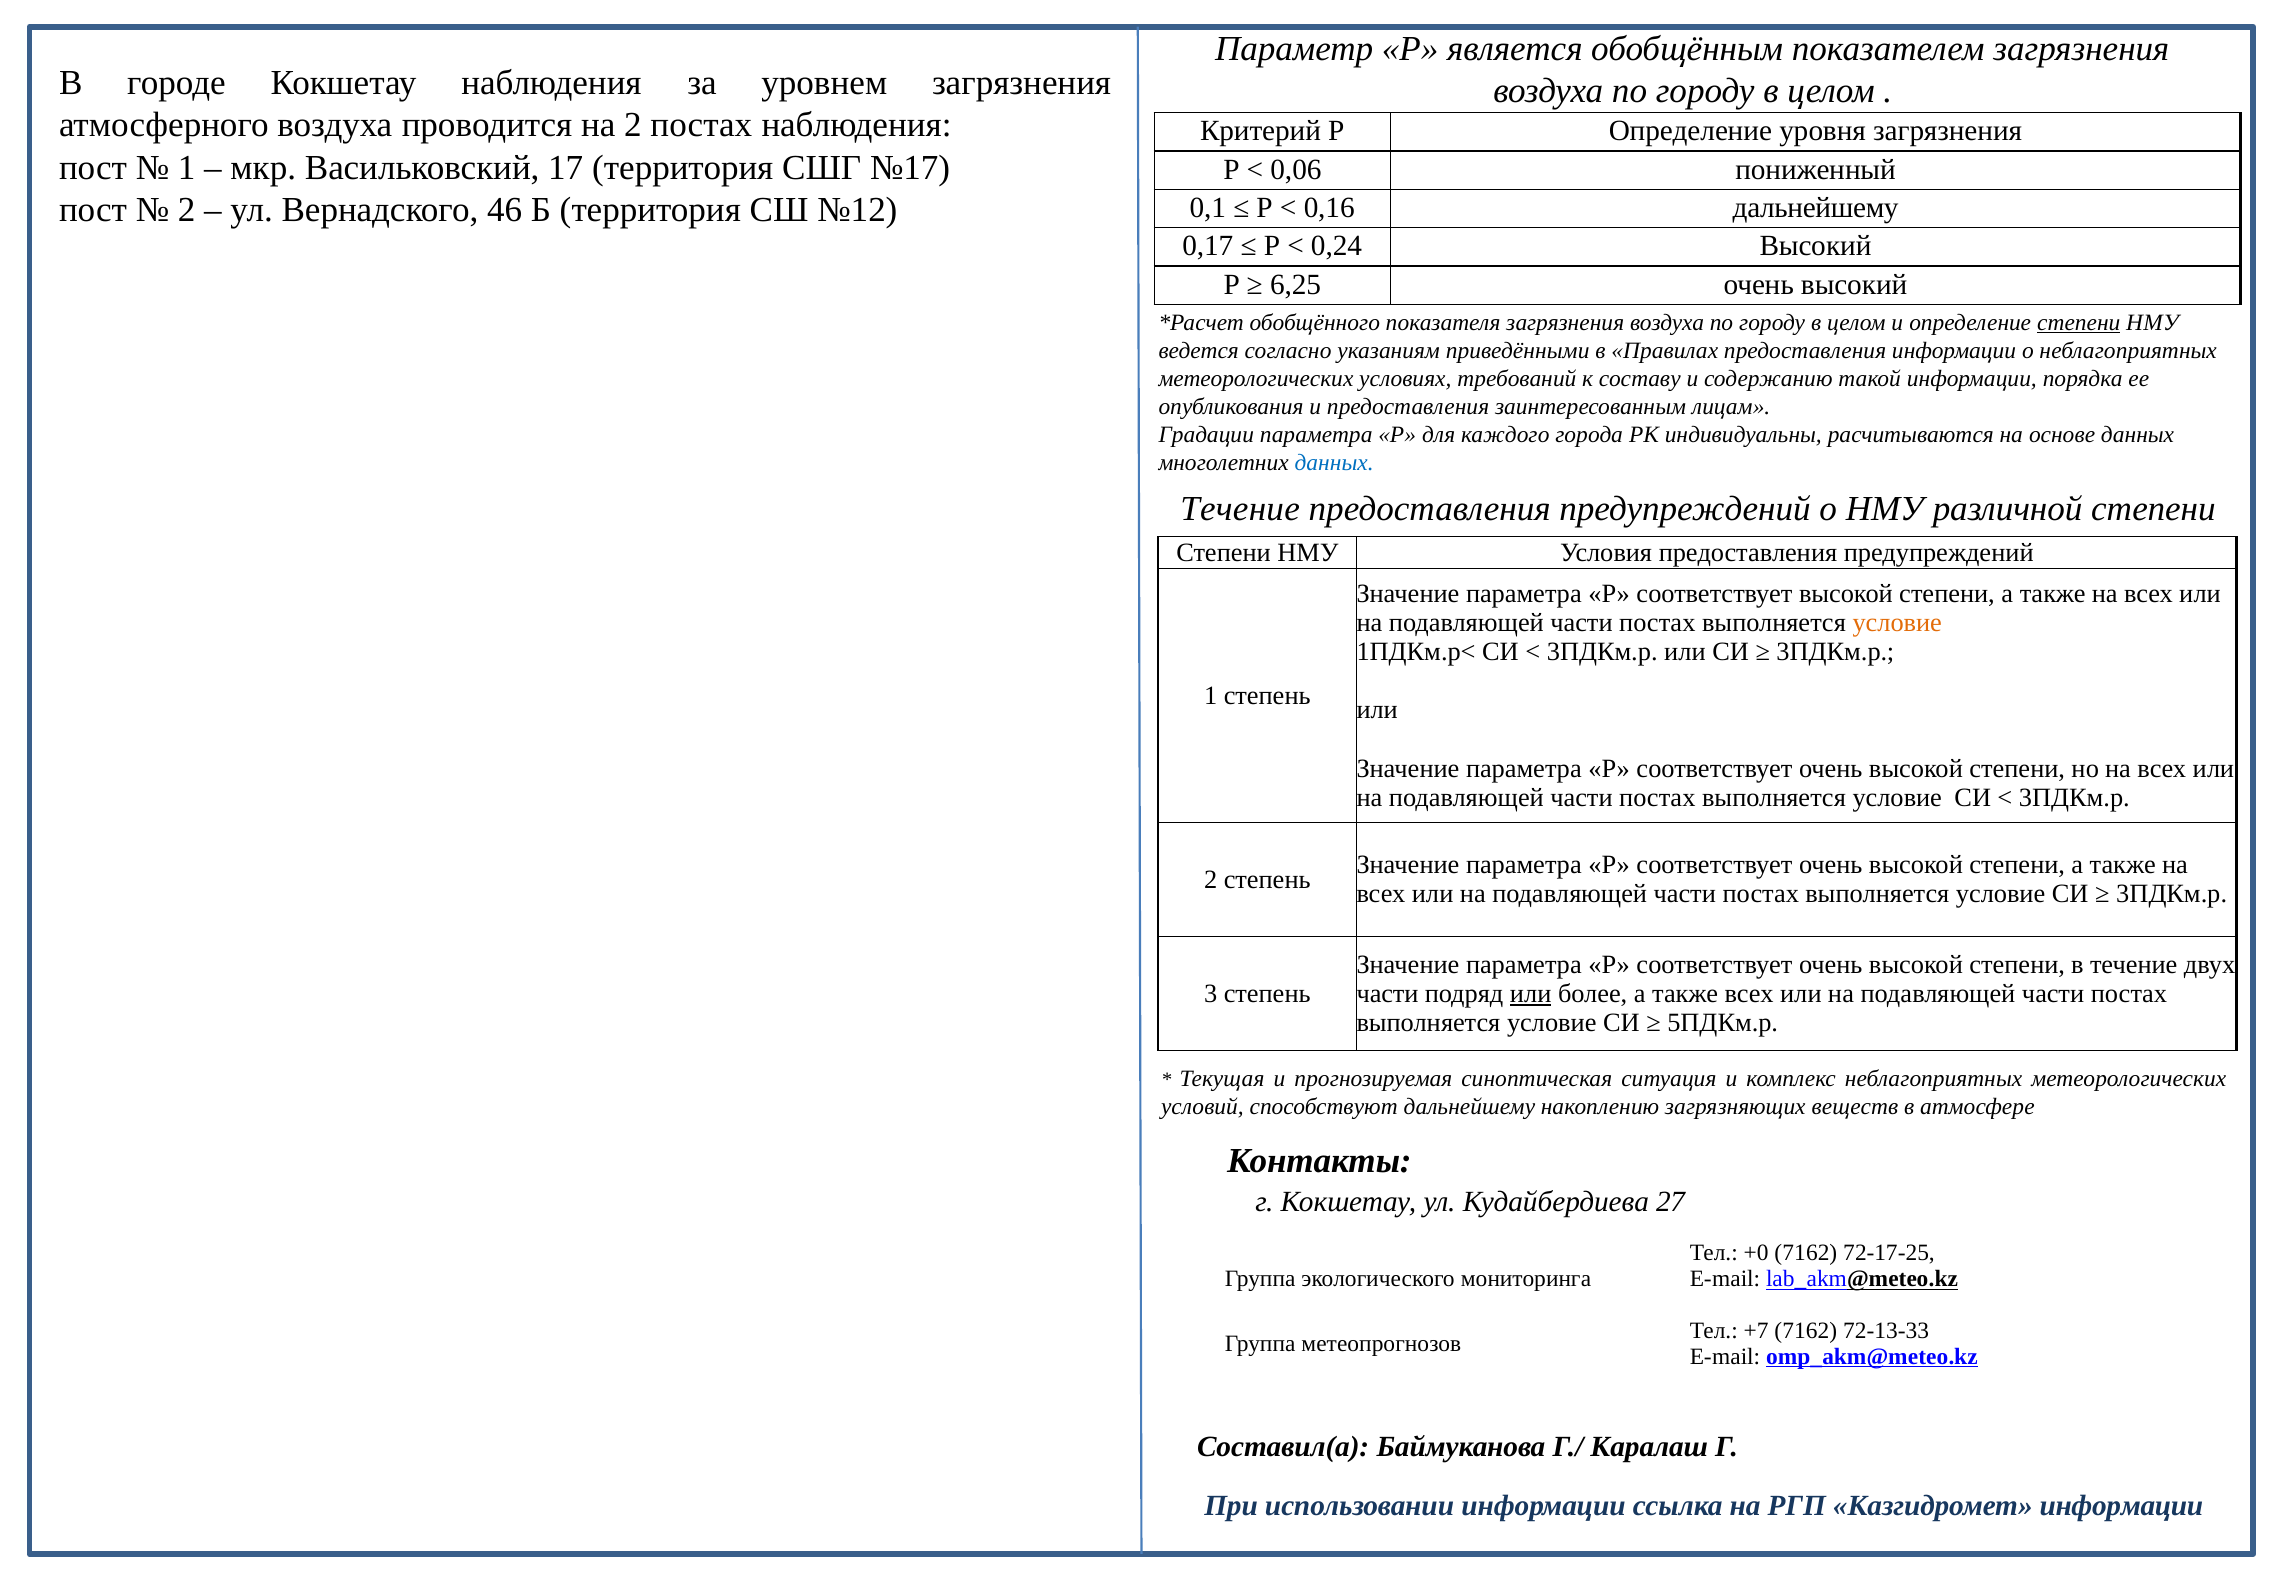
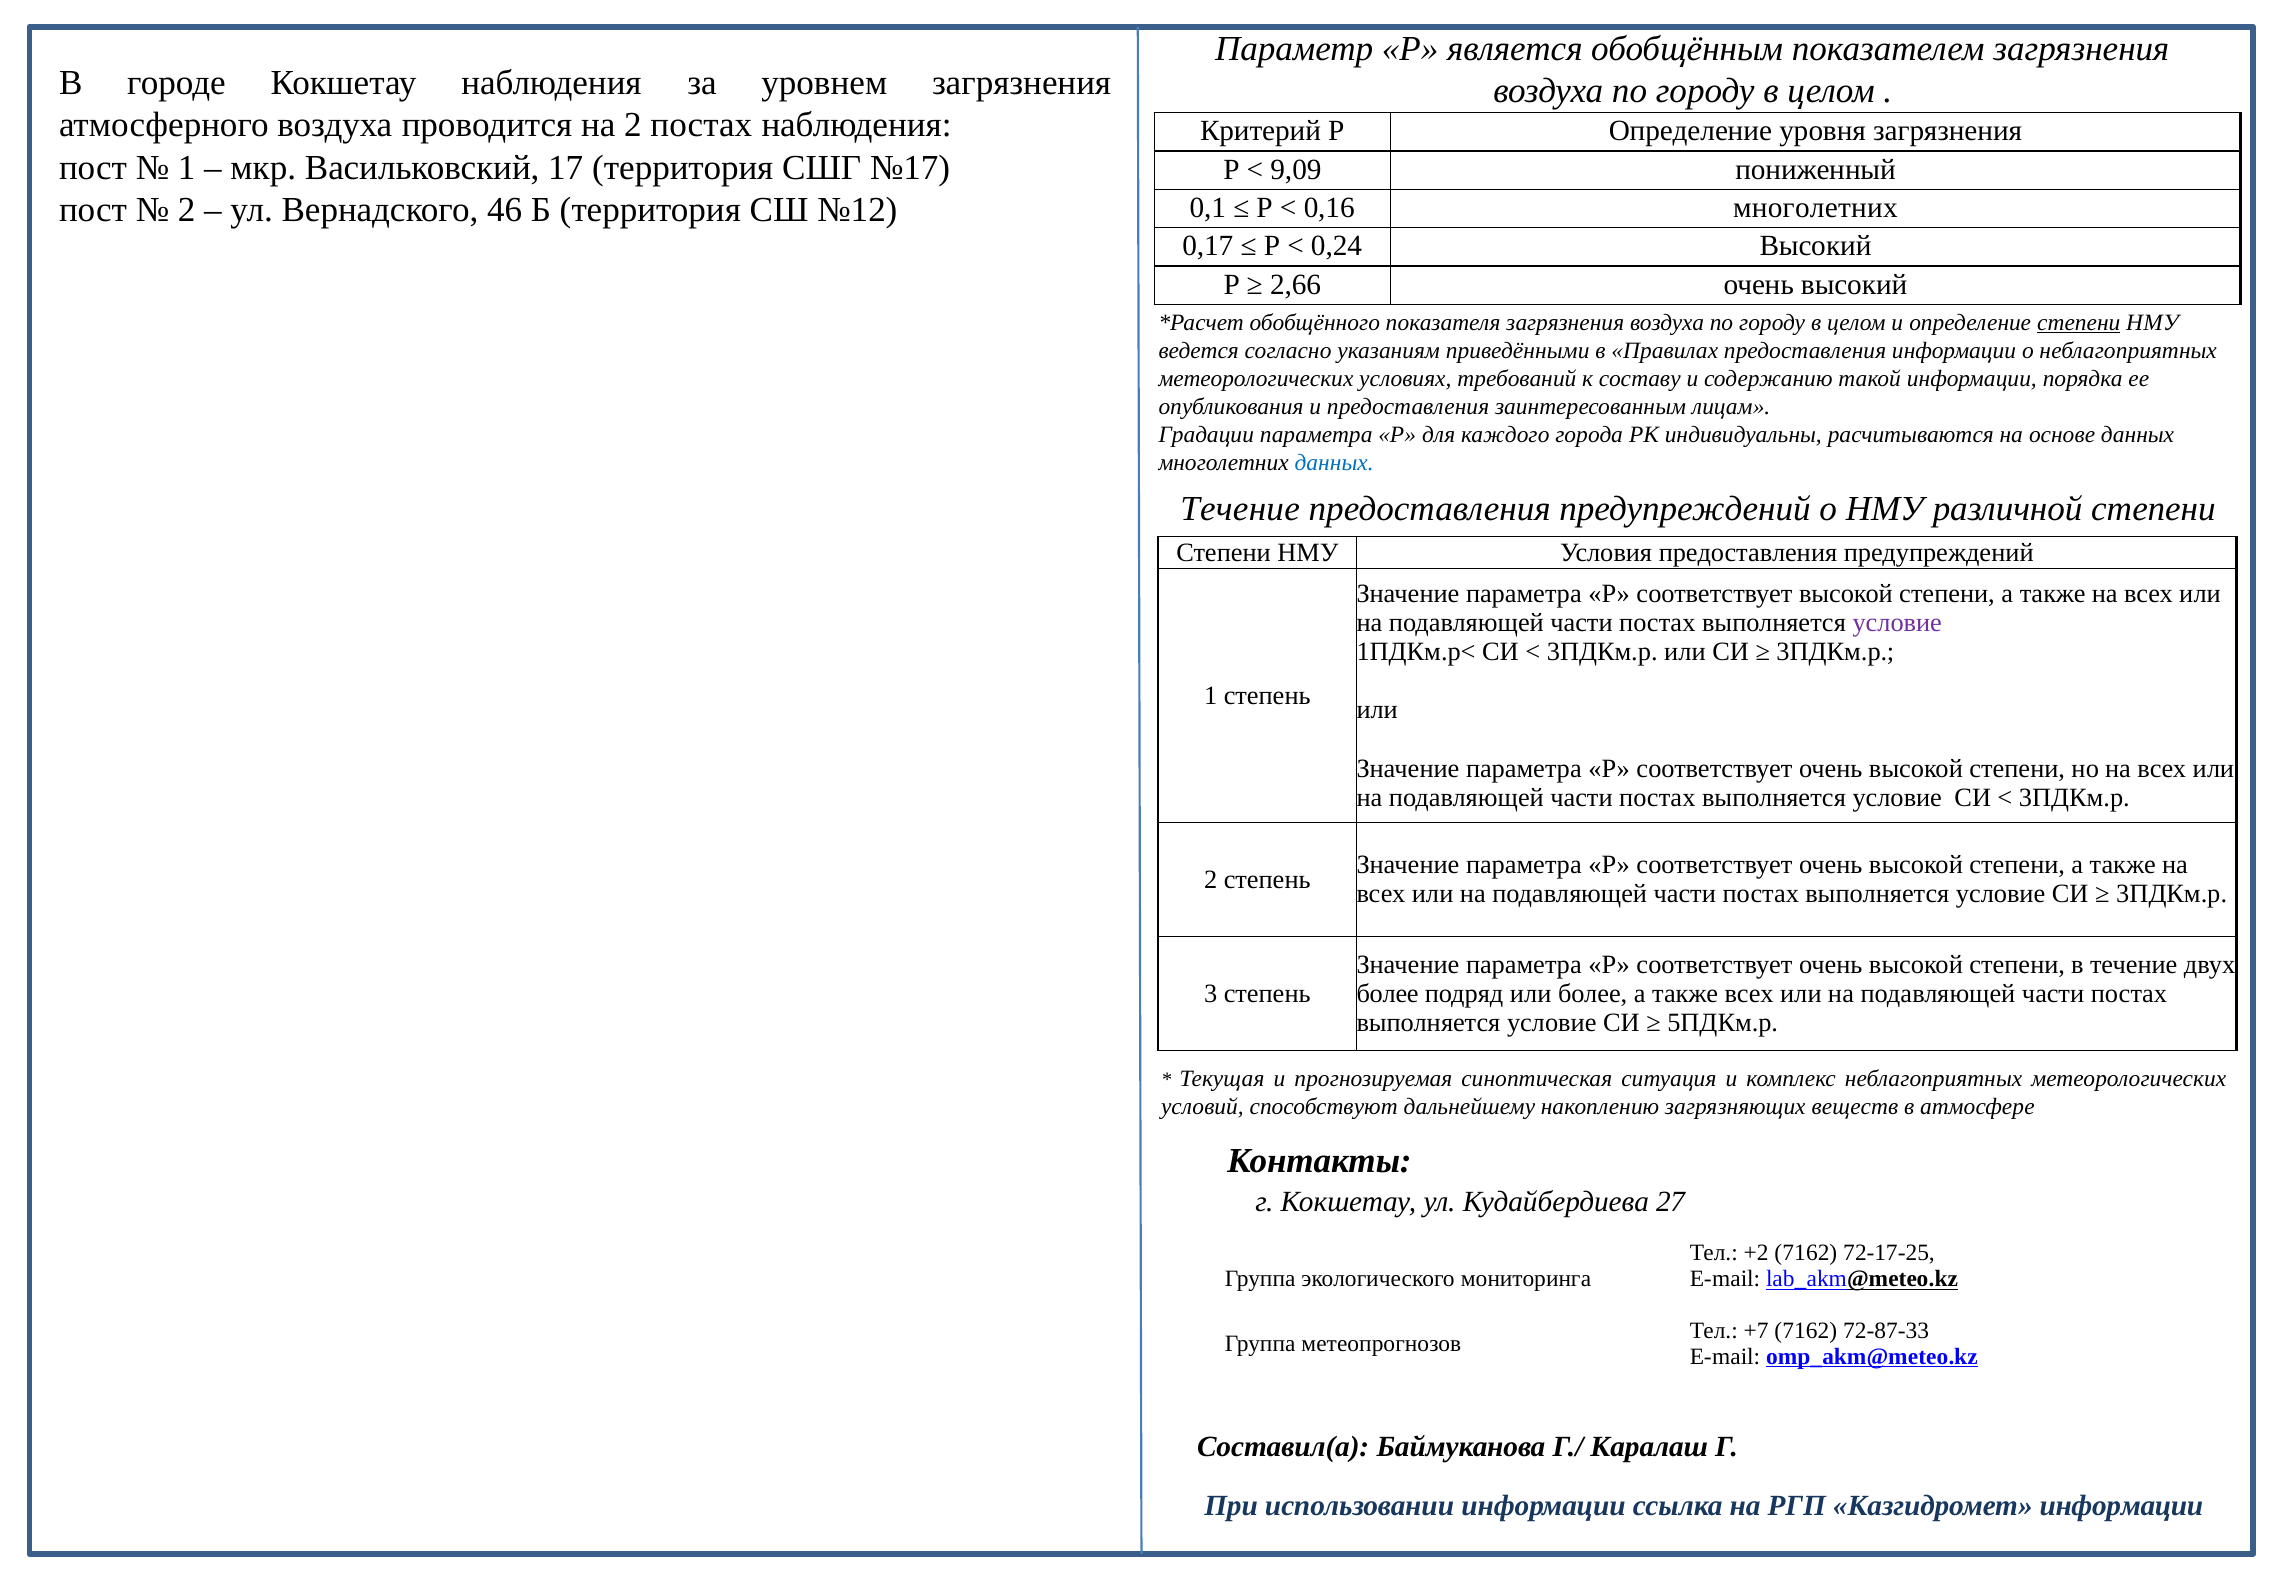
0,06: 0,06 -> 9,09 (1296, 170)
0,16 дальнейшему: дальнейшему -> многолетних (1815, 208)
6,25: 6,25 -> 2,66 (1296, 285)
условие colour: orange -> purple (1897, 622)
части: части -> более (1388, 993)
или underline: present -> none (1531, 993)
+0: +0 -> +2 (1756, 1253)
72-13-33: 72-13-33 -> 72-87-33 (1886, 1330)
